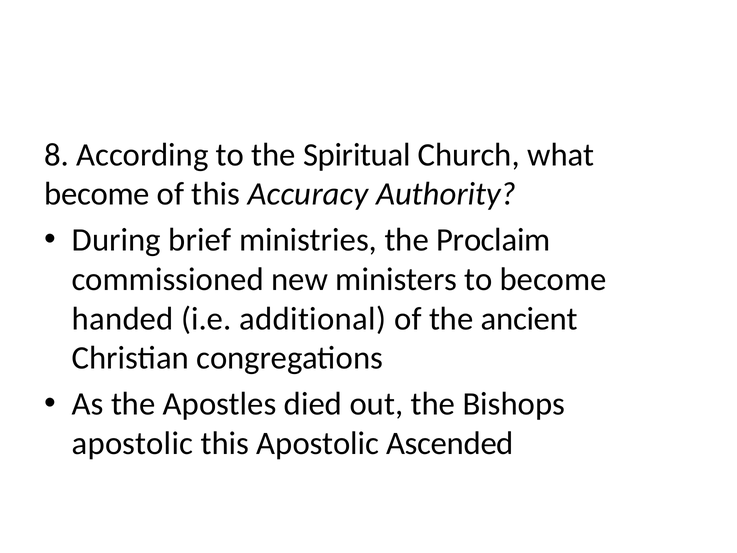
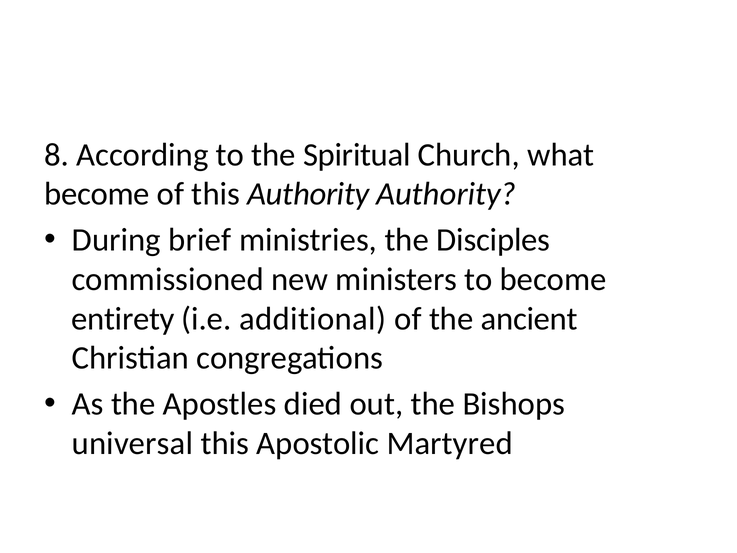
this Accuracy: Accuracy -> Authority (308, 194)
Proclaim: Proclaim -> Disciples (493, 240)
handed: handed -> entirety (123, 319)
apostolic: apostolic -> universal (132, 443)
Ascended: Ascended -> Martyred (450, 443)
